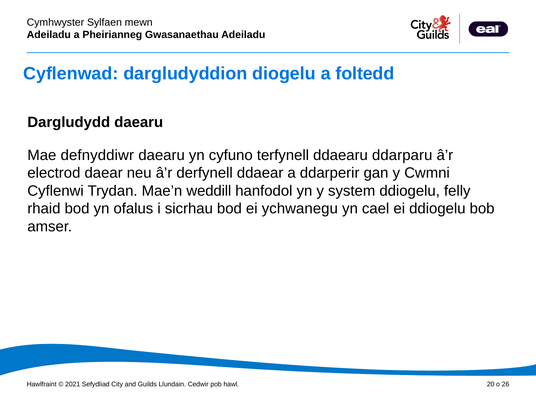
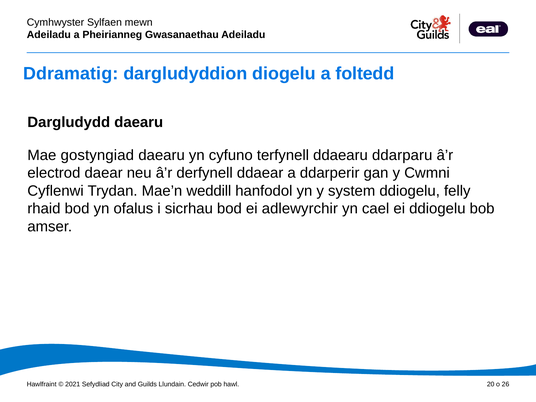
Cyflenwad: Cyflenwad -> Ddramatig (71, 74)
defnyddiwr: defnyddiwr -> gostyngiad (97, 155)
ychwanegu: ychwanegu -> adlewyrchir (300, 209)
